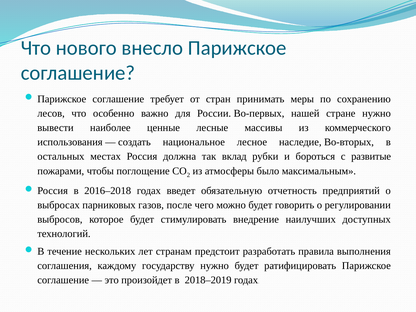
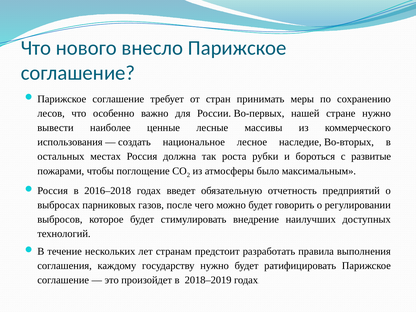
вклад: вклад -> роста (234, 156)
